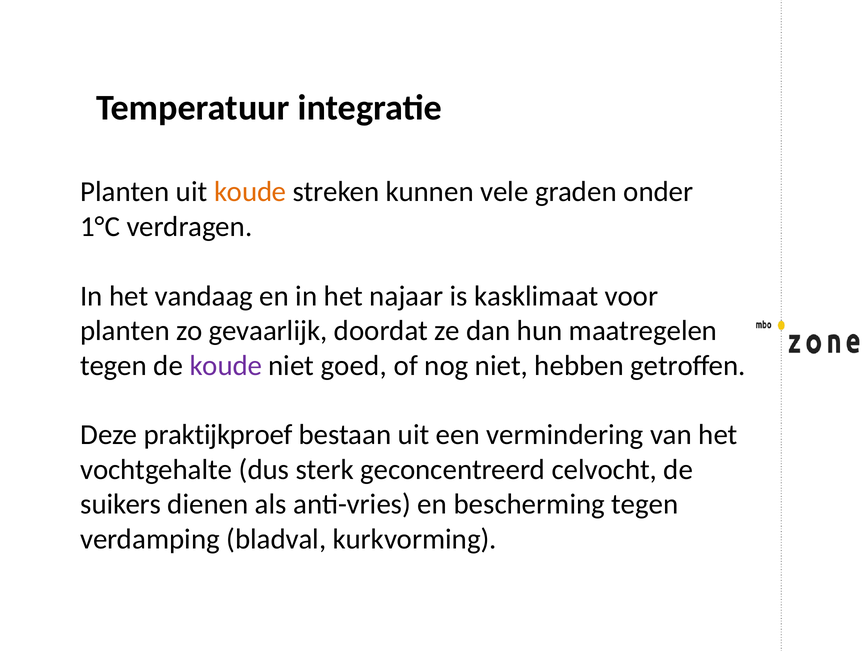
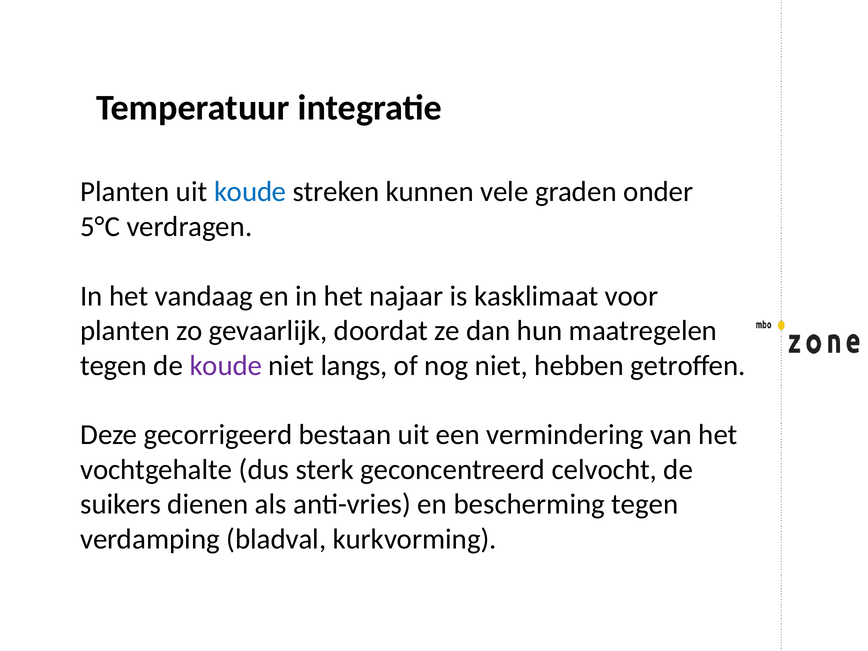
koude colour: orange -> blue (250, 192)
1°C: 1°C -> 5°C (100, 227)
goed: goed -> langs (354, 365)
praktijkproef: praktijkproef -> gecorrigeerd (218, 435)
